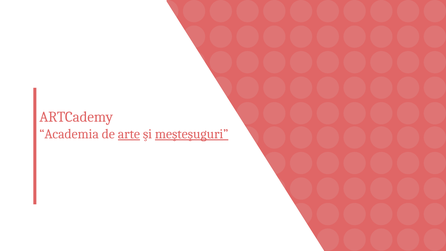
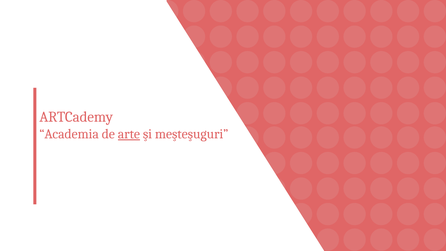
meşteşuguri underline: present -> none (192, 134)
